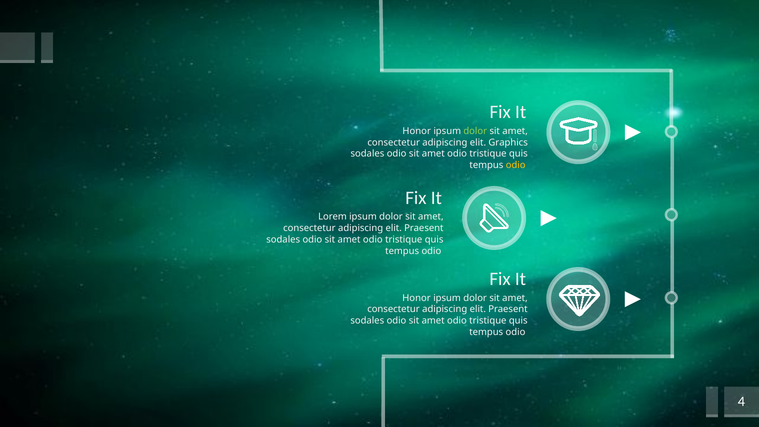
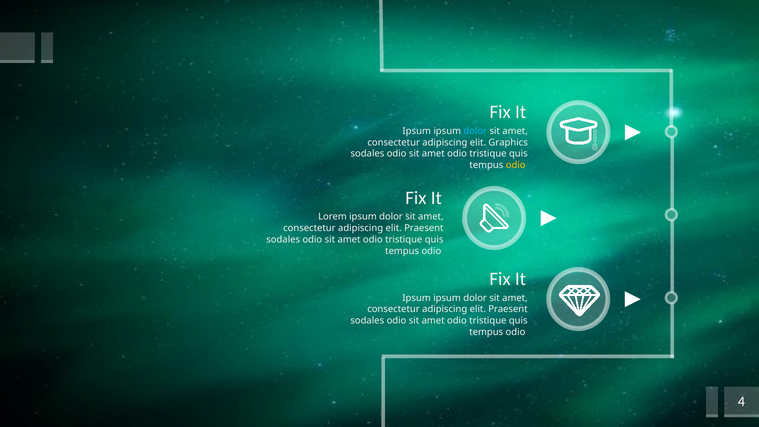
Honor: Honor -> Ipsum (417, 131)
dolor colour: light green -> light blue (475, 131)
Honor: Honor -> Ipsum (417, 298)
